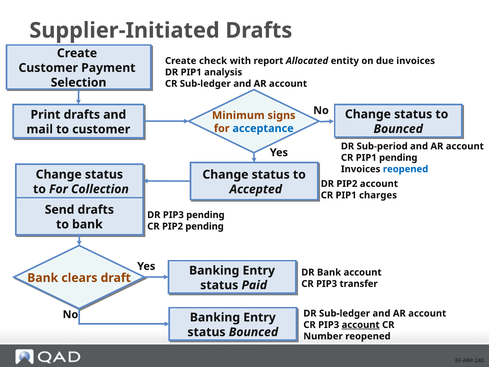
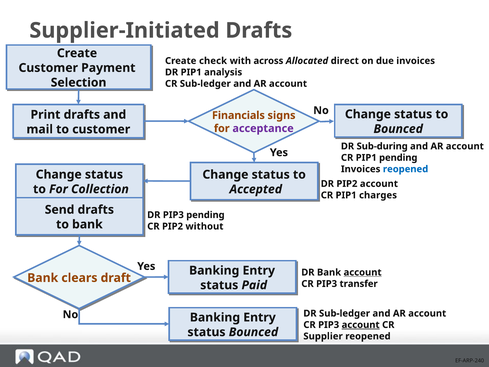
report: report -> across (268, 61)
entity: entity -> direct (345, 61)
Minimum: Minimum -> Financials (238, 115)
acceptance colour: blue -> purple (263, 128)
Sub-period: Sub-period -> Sub-during (382, 146)
PIP2 pending: pending -> without (204, 226)
account underline: none -> present (363, 272)
Number: Number -> Supplier (323, 336)
